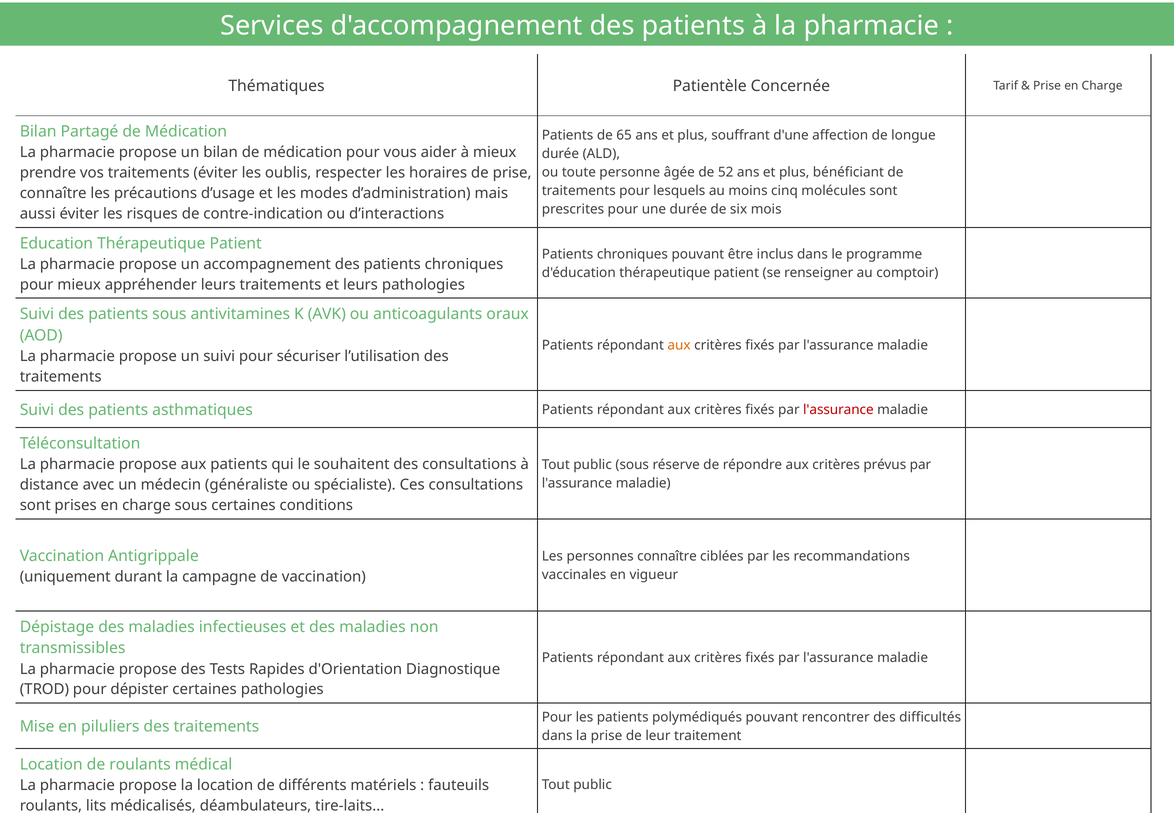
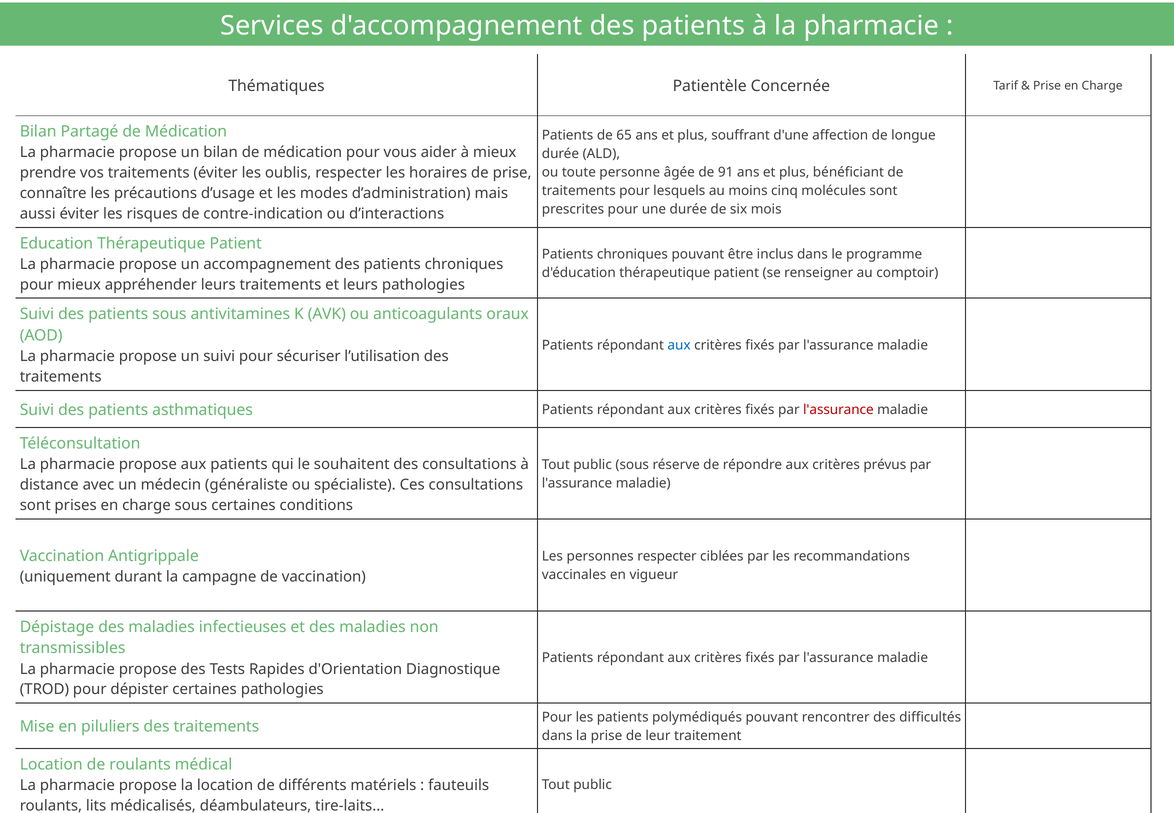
52: 52 -> 91 (726, 172)
aux colour: orange -> blue (679, 345)
personnes connaître: connaître -> respecter (667, 556)
